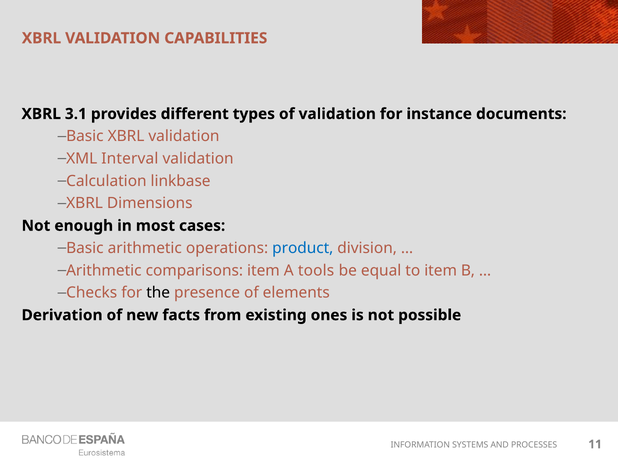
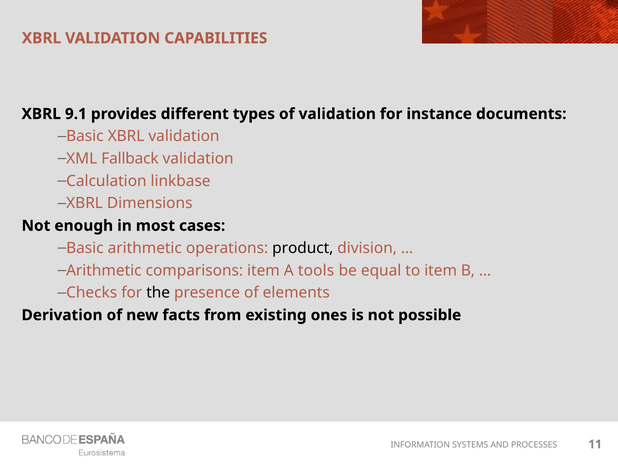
3.1: 3.1 -> 9.1 (76, 114)
Interval: Interval -> Fallback (130, 158)
product colour: blue -> black (303, 248)
